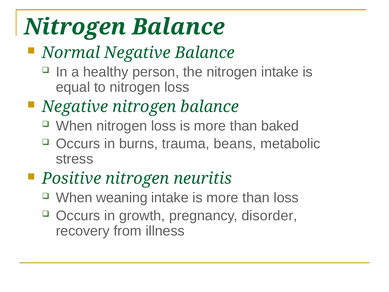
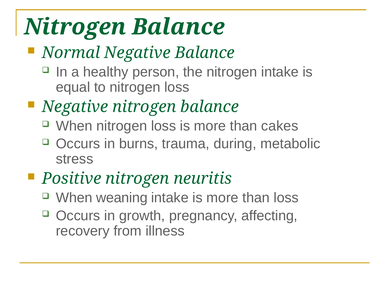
baked: baked -> cakes (280, 126)
beans: beans -> during (235, 144)
disorder: disorder -> affecting (270, 216)
